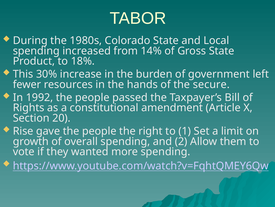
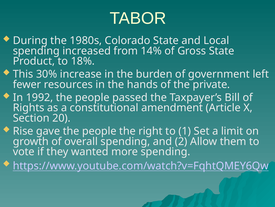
secure: secure -> private (211, 84)
